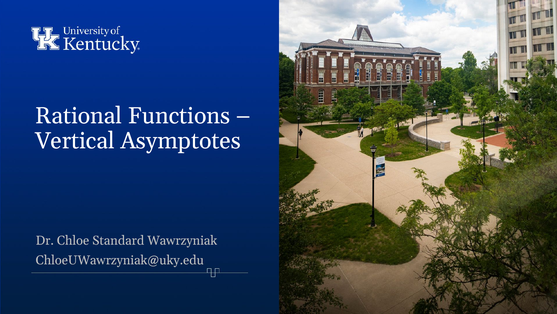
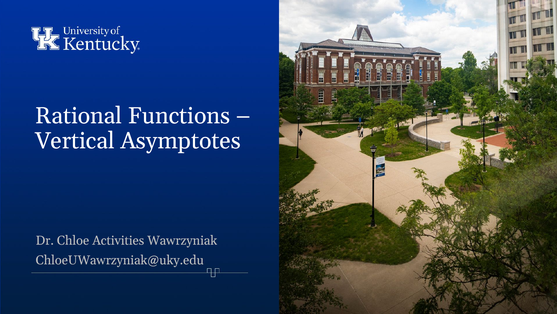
Standard: Standard -> Activities (118, 240)
